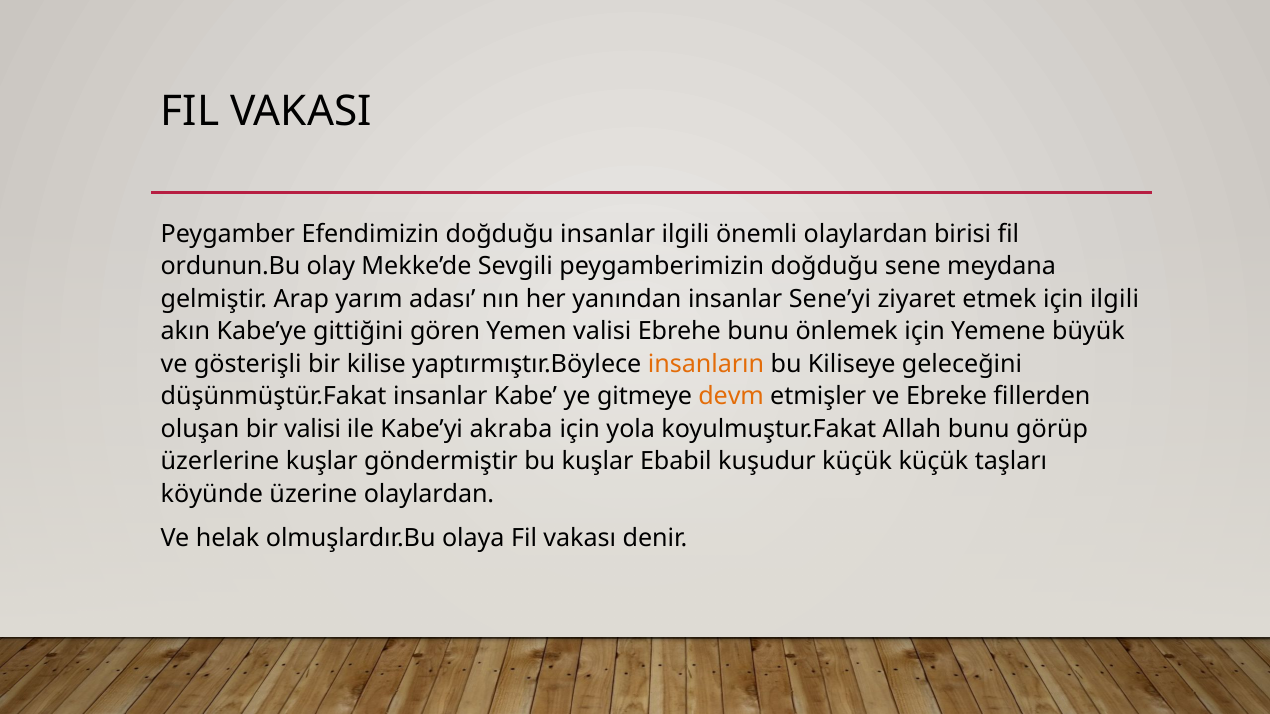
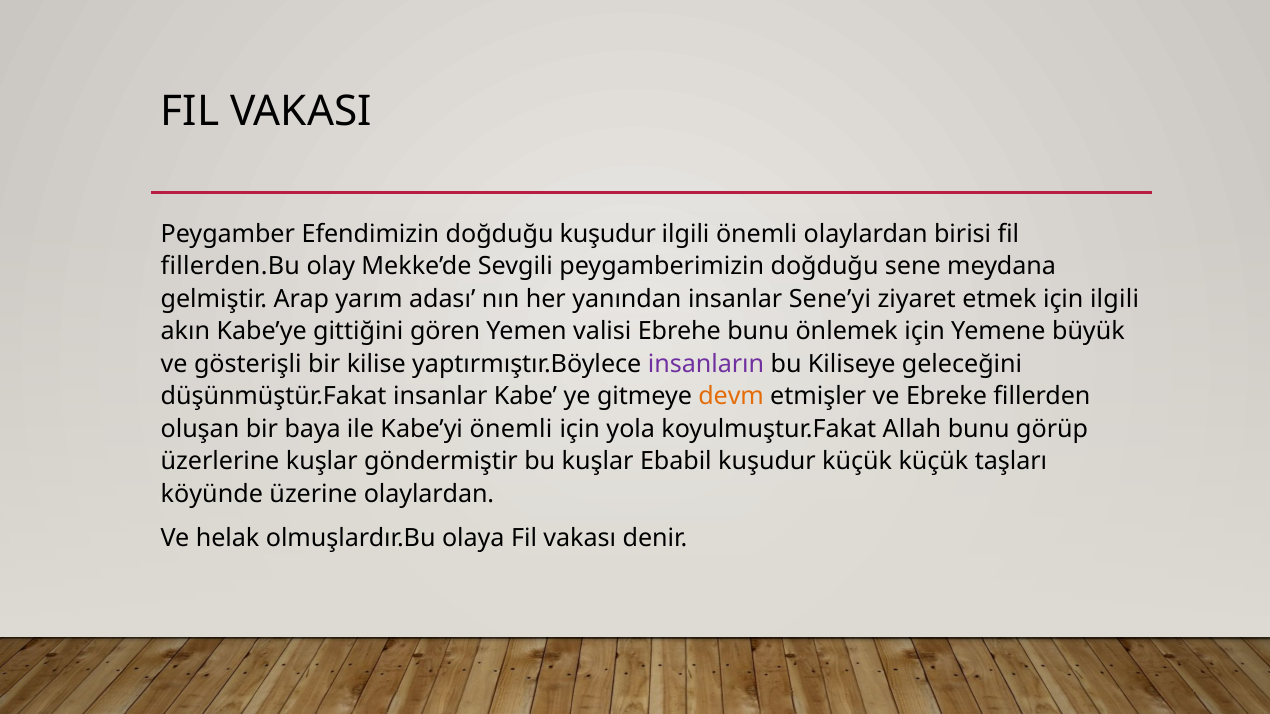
doğduğu insanlar: insanlar -> kuşudur (608, 234)
ordunun.Bu: ordunun.Bu -> fillerden.Bu (230, 267)
insanların colour: orange -> purple (706, 364)
bir valisi: valisi -> baya (313, 429)
Kabe’yi akraba: akraba -> önemli (511, 429)
